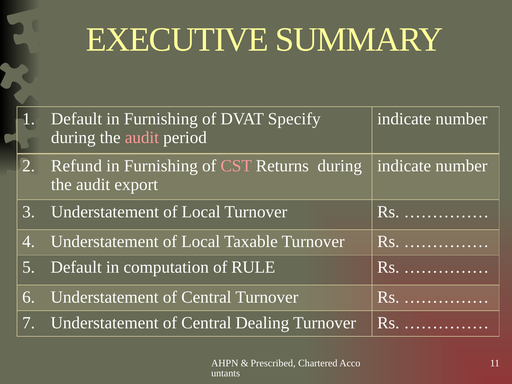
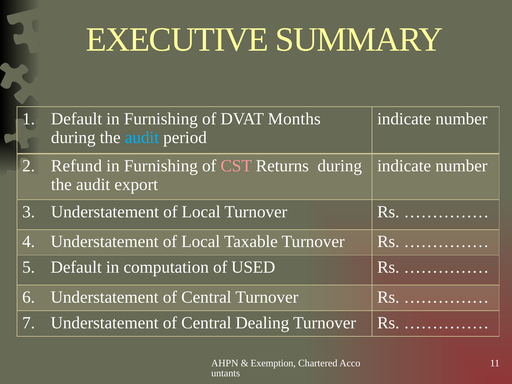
Specify: Specify -> Months (294, 119)
audit colour: pink -> light blue (142, 138)
RULE: RULE -> USED (253, 267)
Prescribed: Prescribed -> Exemption (273, 363)
